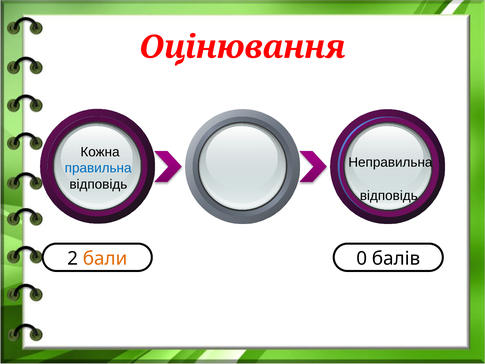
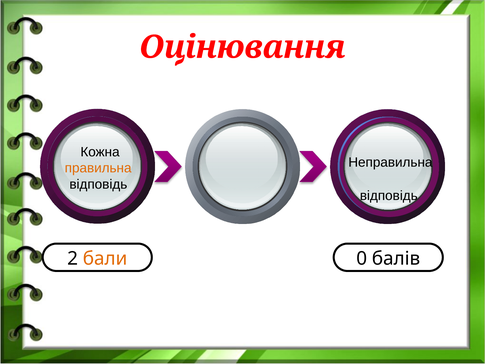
правильна colour: blue -> orange (98, 168)
